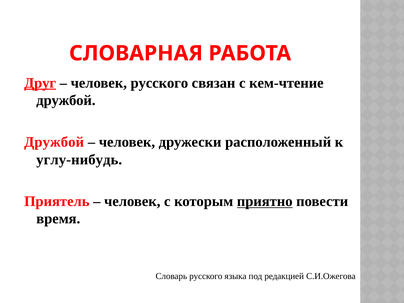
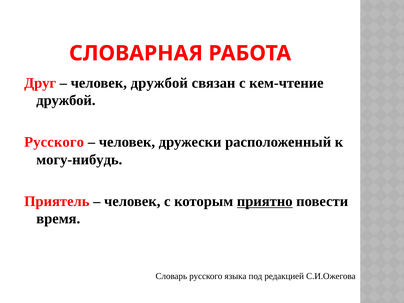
Друг underline: present -> none (40, 83)
человек русского: русского -> дружбой (159, 83)
Дружбой: Дружбой -> Русского (54, 142)
углу-нибудь: углу-нибудь -> могу-нибудь (79, 160)
